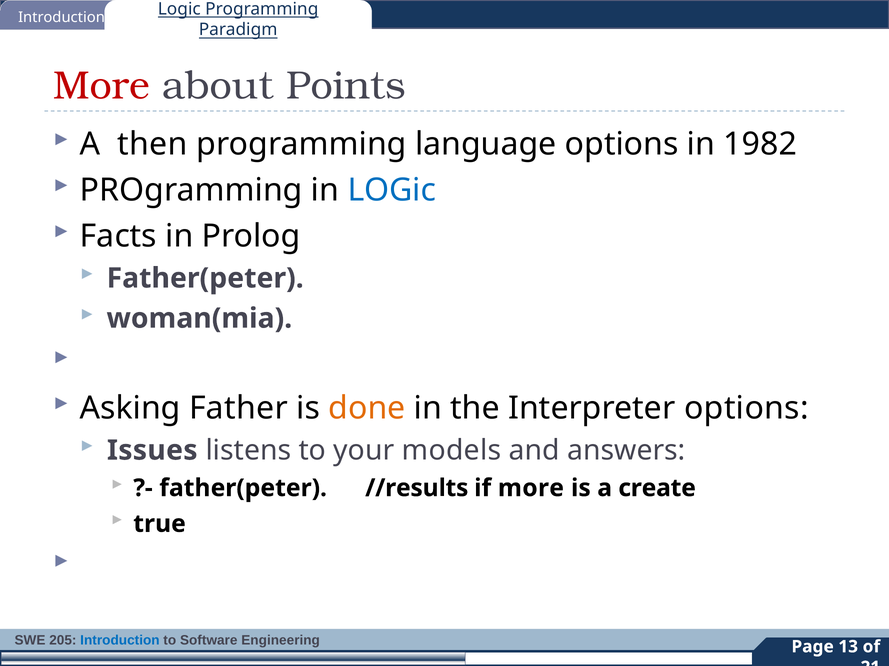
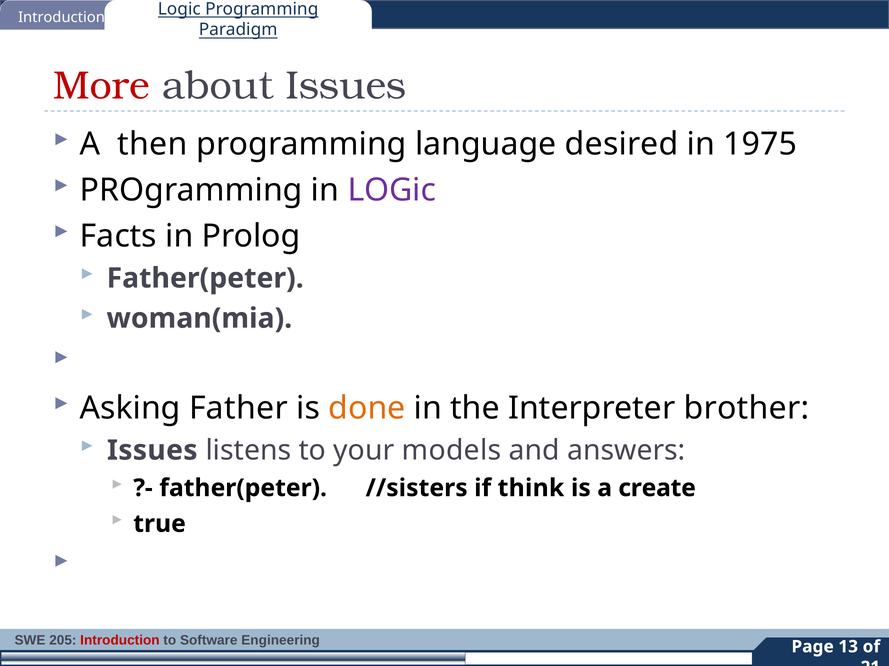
about Points: Points -> Issues (346, 86)
language options: options -> desired (622, 144)
1982: 1982 -> 1975 (760, 144)
LOGic colour: blue -> purple (392, 190)
Interpreter options: options -> brother (747, 409)
//results: //results -> //sisters (417, 489)
if more: more -> think (531, 489)
Introduction colour: blue -> red (120, 641)
